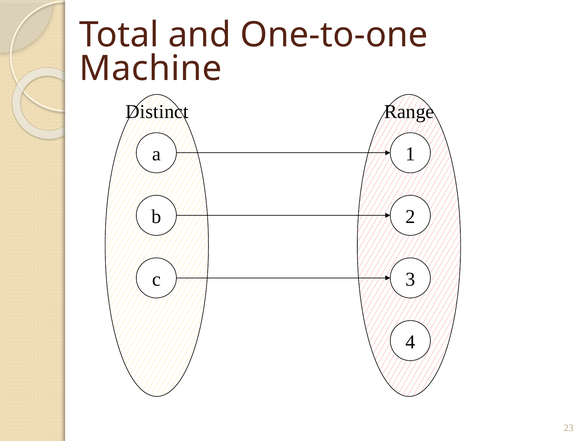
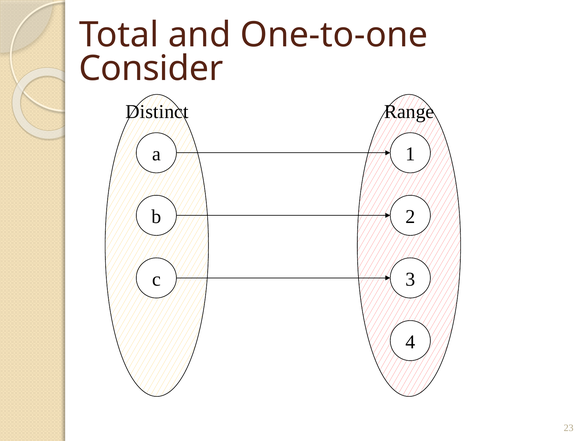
Machine: Machine -> Consider (151, 69)
